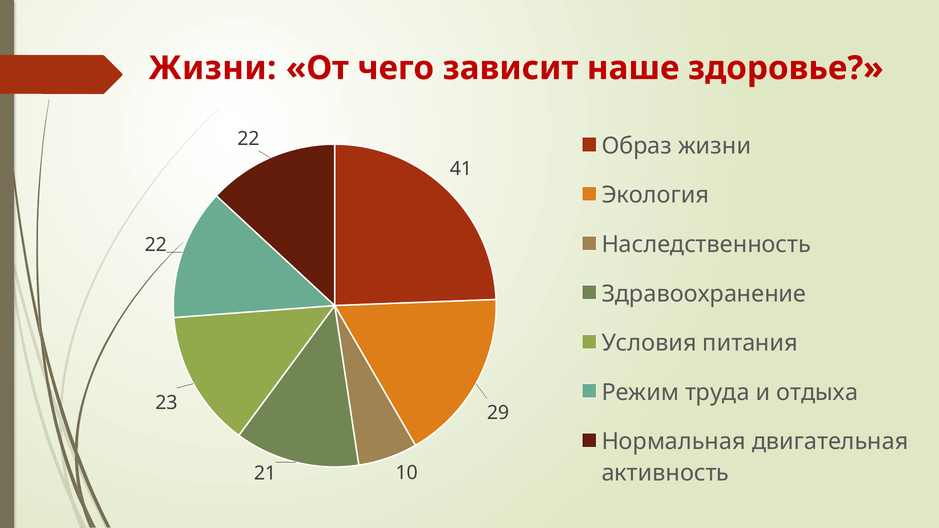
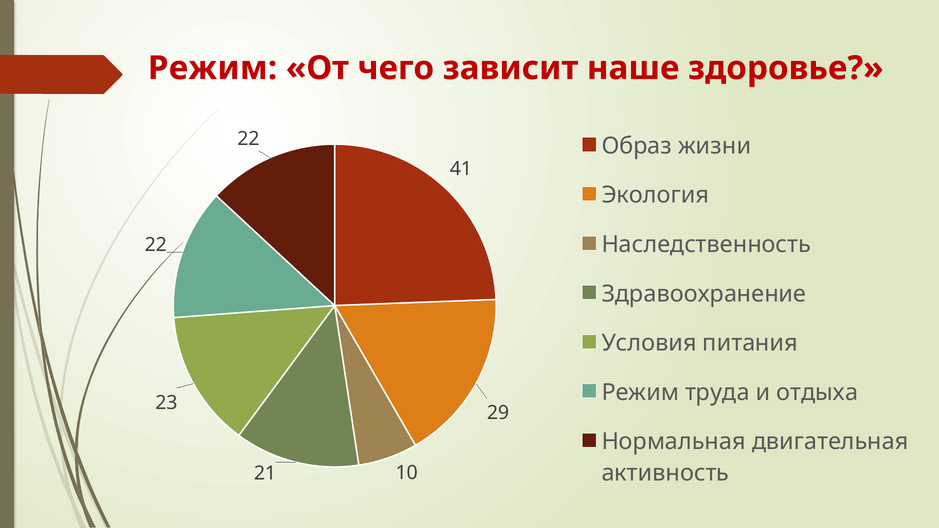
Жизни: Жизни -> Режим (213, 68)
